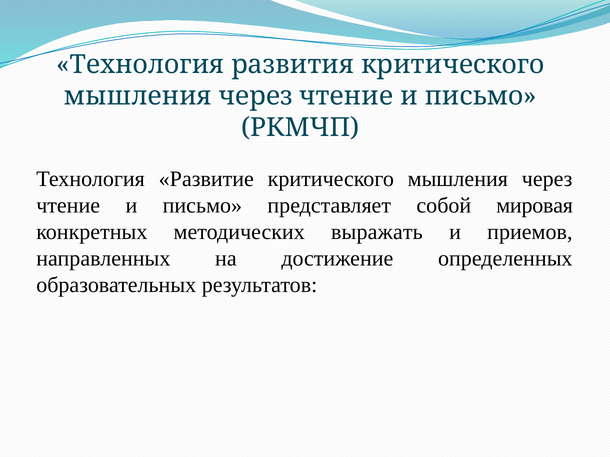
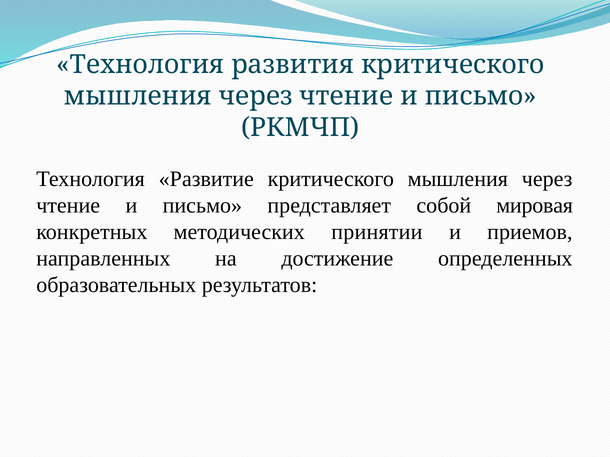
выражать: выражать -> принятии (377, 232)
